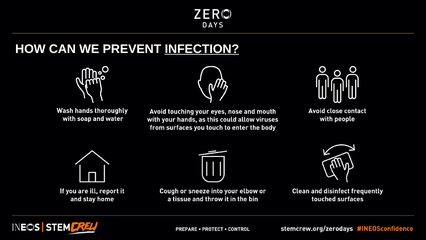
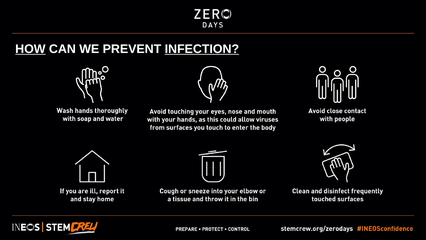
HOW underline: none -> present (30, 49)
